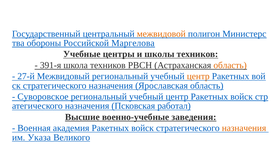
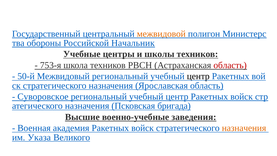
Маргелова: Маргелова -> Начальник (133, 43)
391-я: 391-я -> 753-я (51, 65)
область colour: orange -> red (230, 65)
27-й: 27-й -> 50-й (26, 76)
центр colour: orange -> black (198, 76)
работал: работал -> бригада (174, 106)
